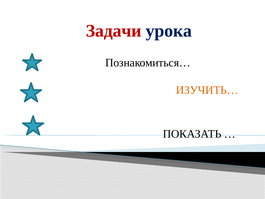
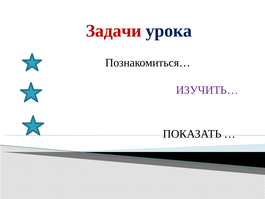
ИЗУЧИТЬ… colour: orange -> purple (207, 90)
